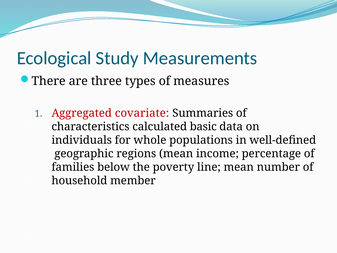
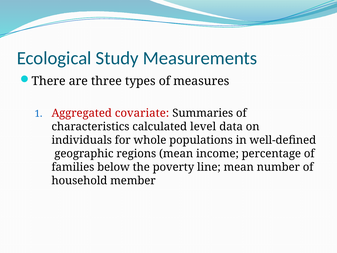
basic: basic -> level (203, 127)
